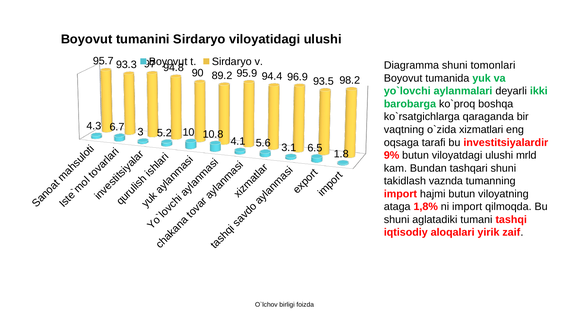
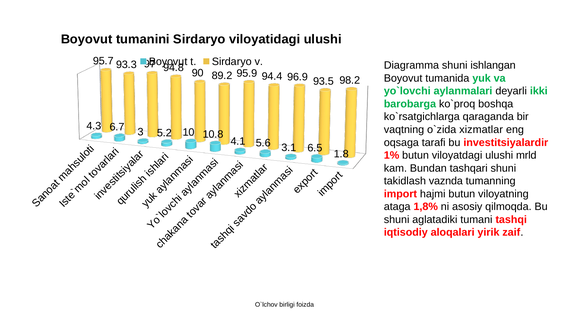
tomonlari: tomonlari -> ishlangan (493, 65)
xizmatlari: xizmatlari -> xizmatlar (481, 129)
9%: 9% -> 1% (392, 155)
ni import: import -> asosiy (467, 206)
